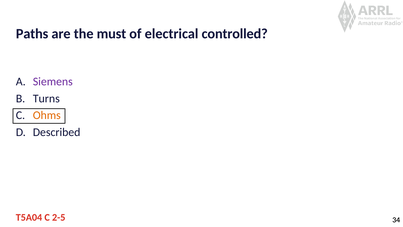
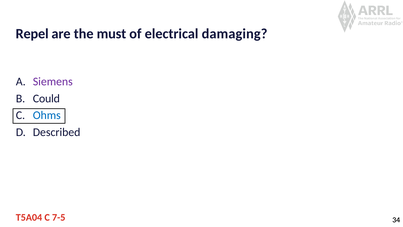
Paths: Paths -> Repel (32, 34)
controlled: controlled -> damaging (235, 34)
Turns: Turns -> Could (46, 98)
Ohms colour: orange -> blue (47, 115)
2-5: 2-5 -> 7-5 (59, 217)
